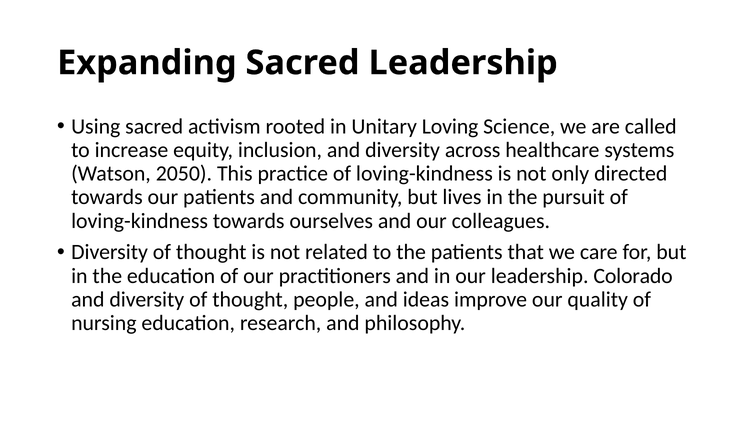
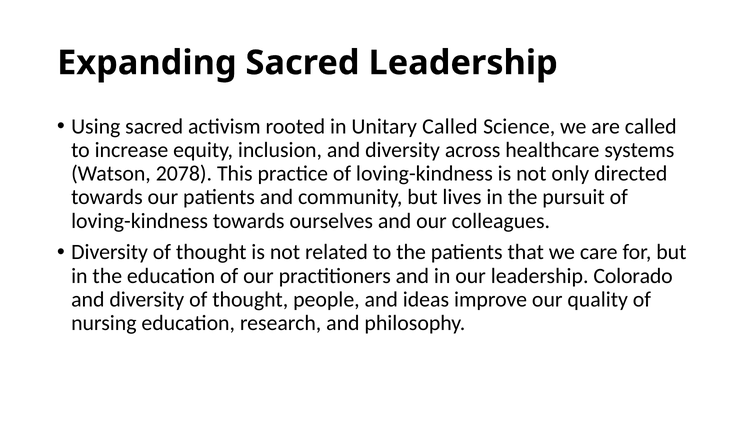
Unitary Loving: Loving -> Called (450, 127)
2050: 2050 -> 2078 (184, 174)
